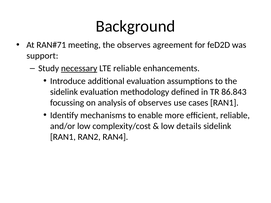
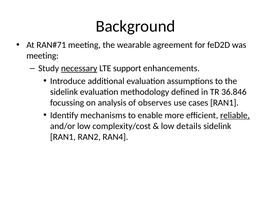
the observes: observes -> wearable (134, 45)
support: support -> meeting (42, 56)
LTE reliable: reliable -> support (127, 68)
86.843: 86.843 -> 36.846 (234, 92)
reliable underline: none -> present (235, 115)
